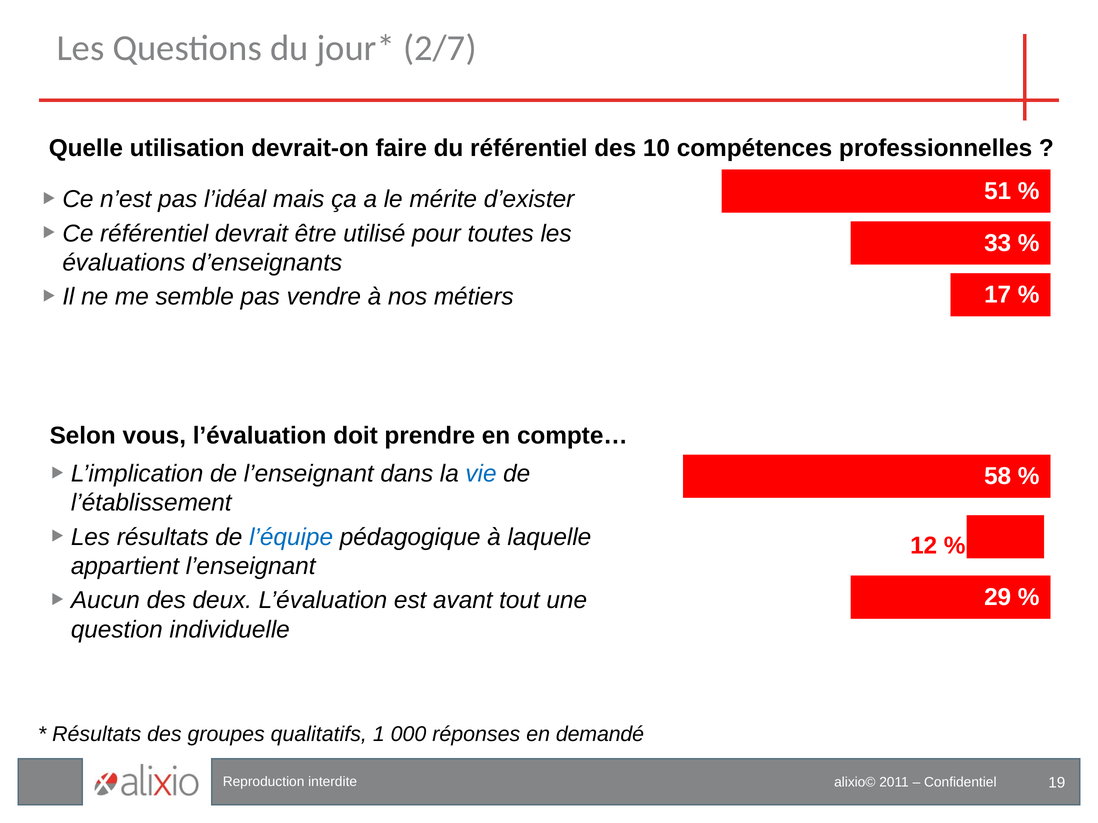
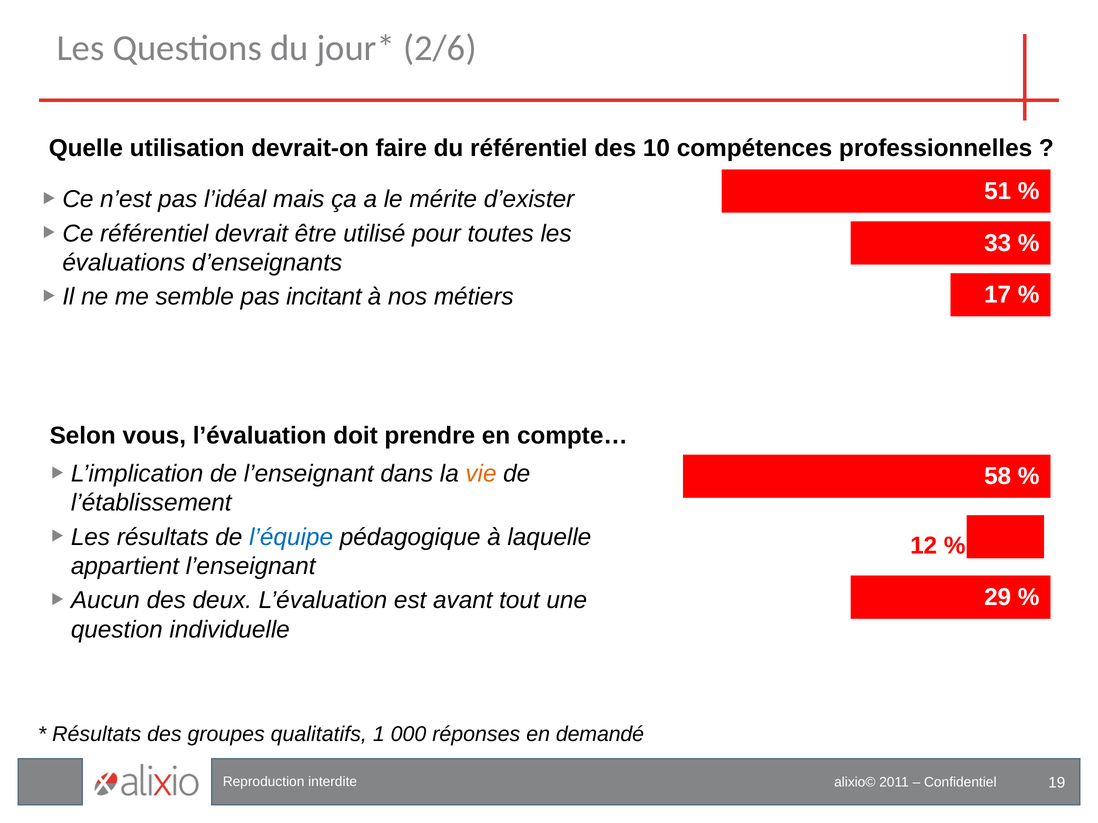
2/7: 2/7 -> 2/6 (440, 48)
vendre: vendre -> incitant (324, 297)
vie colour: blue -> orange (481, 474)
